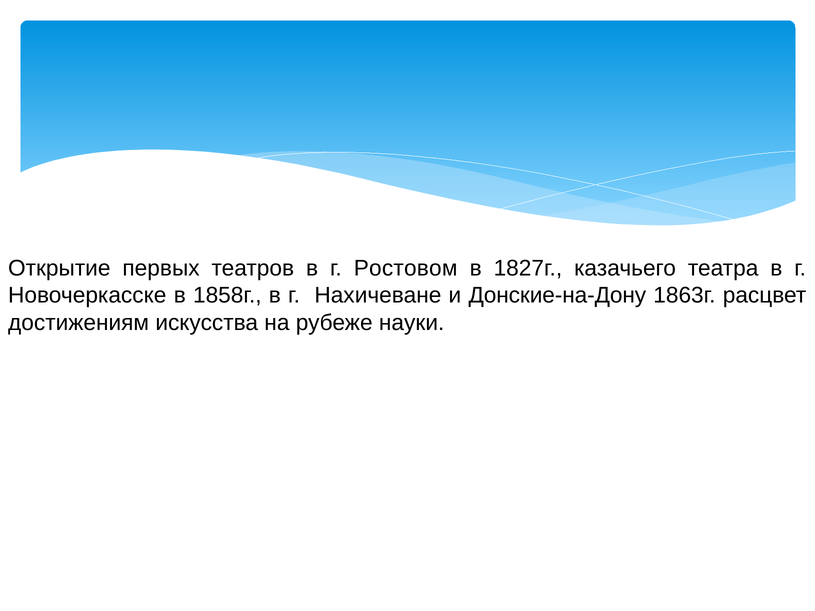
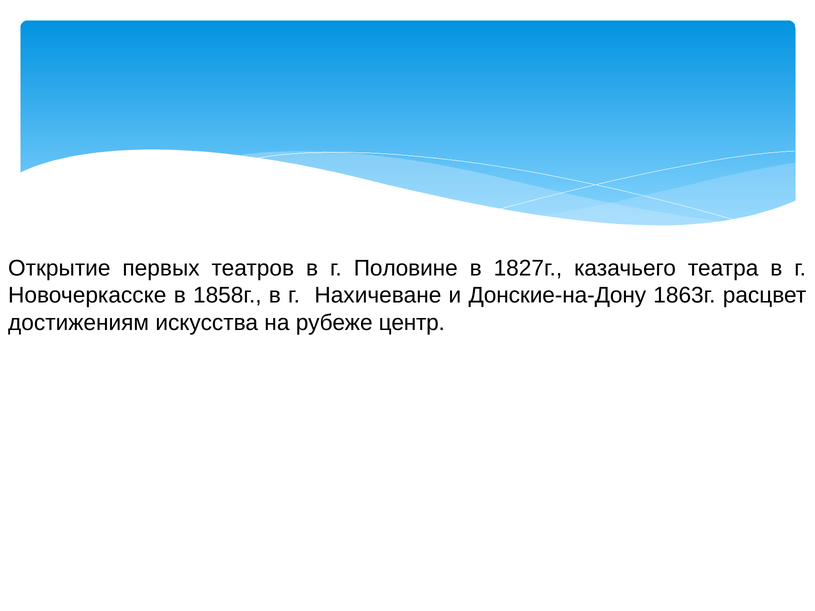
Ростовом: Ростовом -> Половине (406, 268)
науки: науки -> центр (412, 323)
